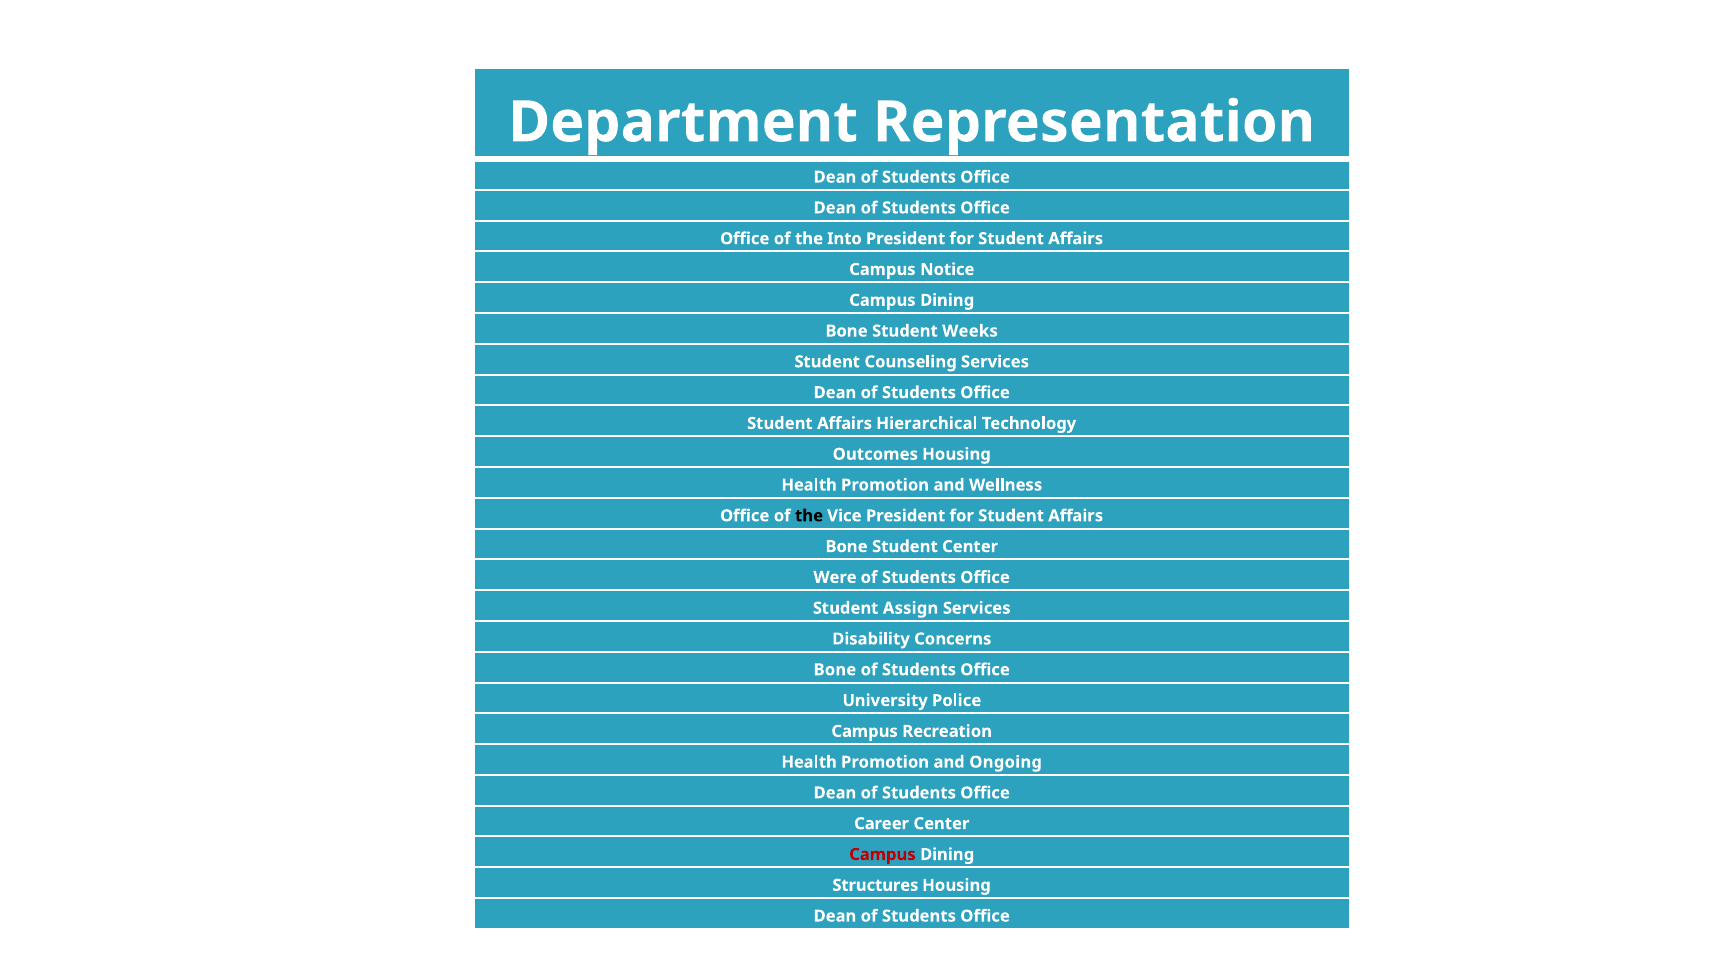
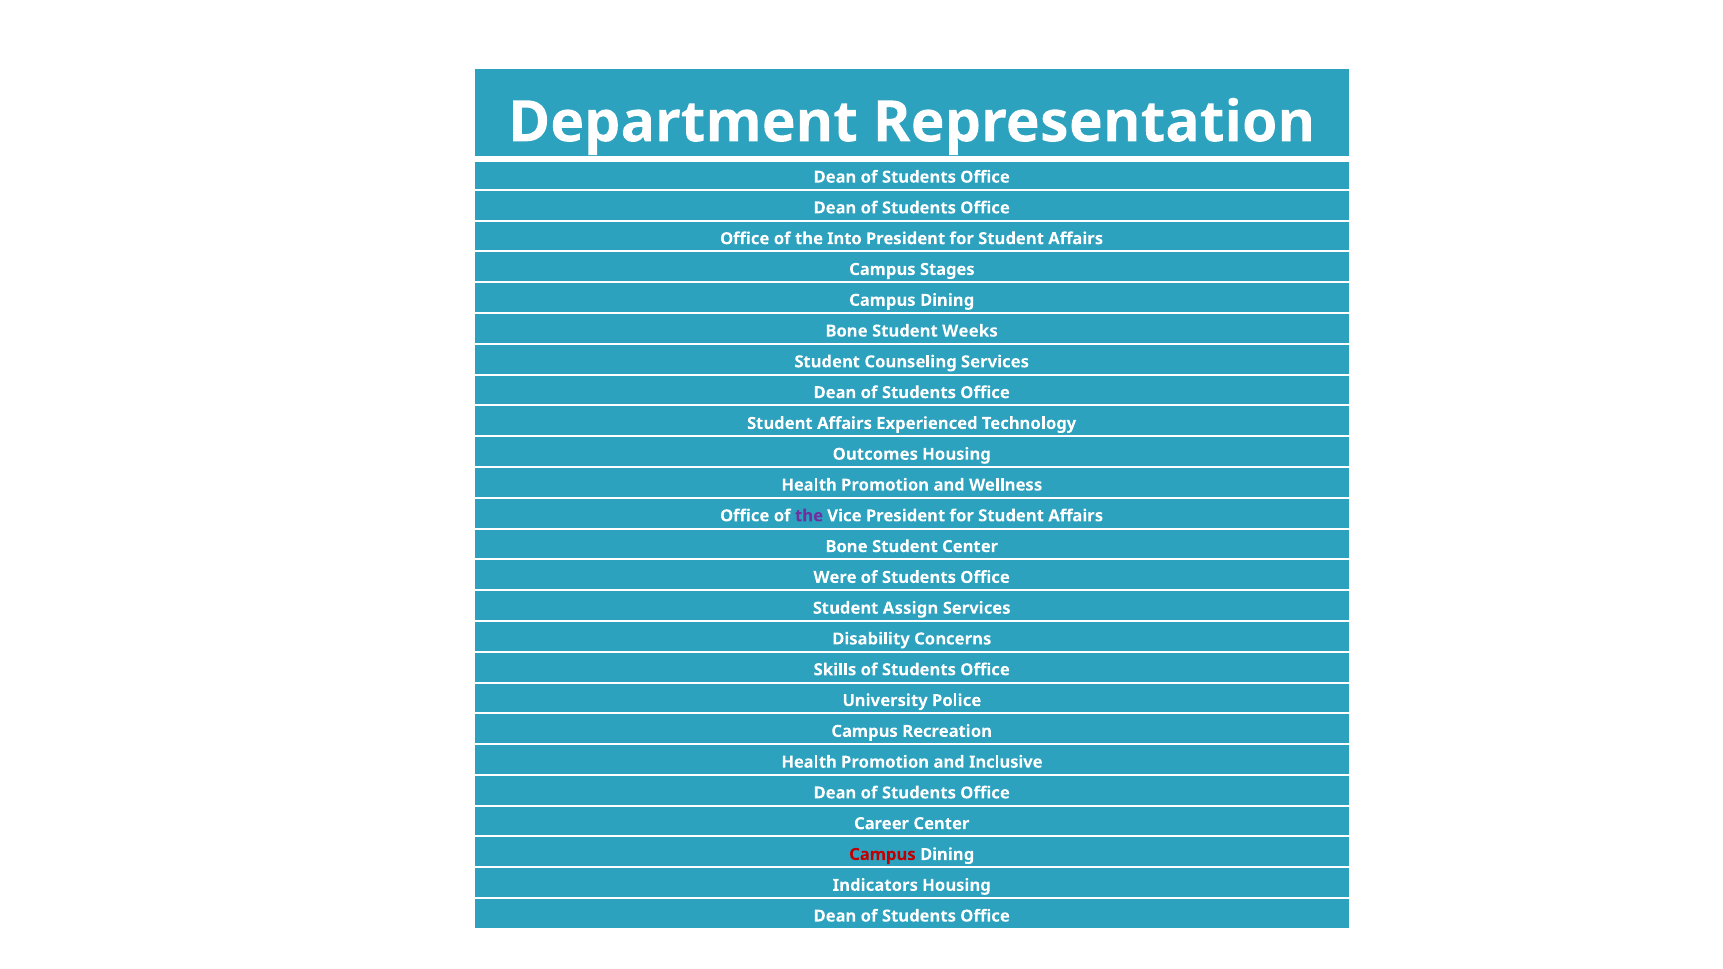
Notice: Notice -> Stages (947, 270)
Hierarchical: Hierarchical -> Experienced (927, 424)
the colour: black -> purple (809, 516)
Bone: Bone -> Skills (835, 670)
Ongoing: Ongoing -> Inclusive (1006, 762)
Structures: Structures -> Indicators (875, 885)
